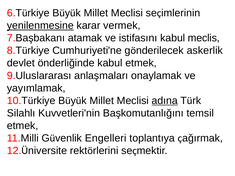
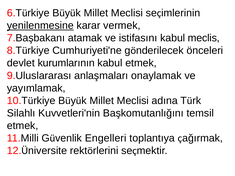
askerlik: askerlik -> önceleri (205, 51)
önderliğinde: önderliğinde -> kurumlarının (66, 63)
adına underline: present -> none (165, 101)
